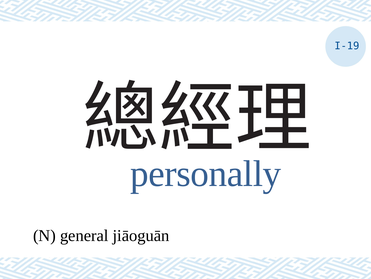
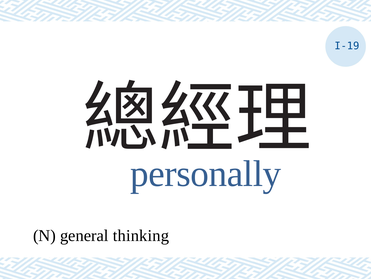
jiāoguān: jiāoguān -> thinking (141, 235)
